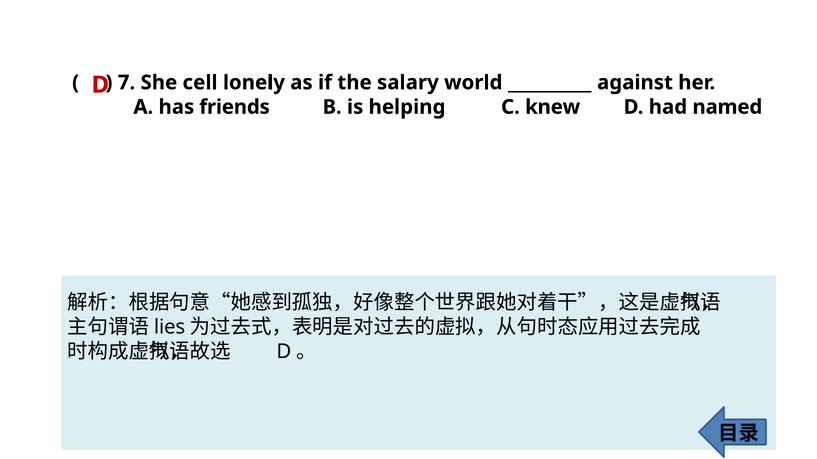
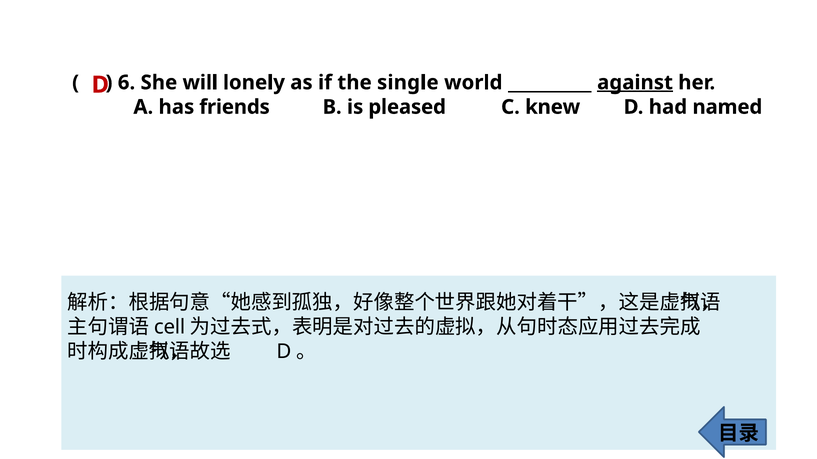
7: 7 -> 6 (127, 83)
cell: cell -> will (200, 83)
salary: salary -> single (408, 83)
against underline: none -> present (635, 83)
helping: helping -> pleased (407, 107)
lies: lies -> cell (170, 327)
